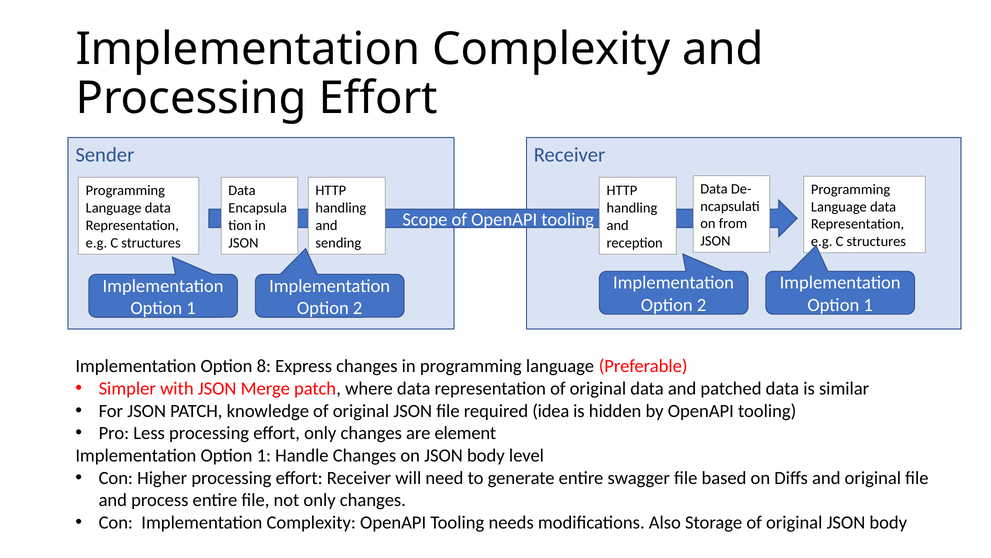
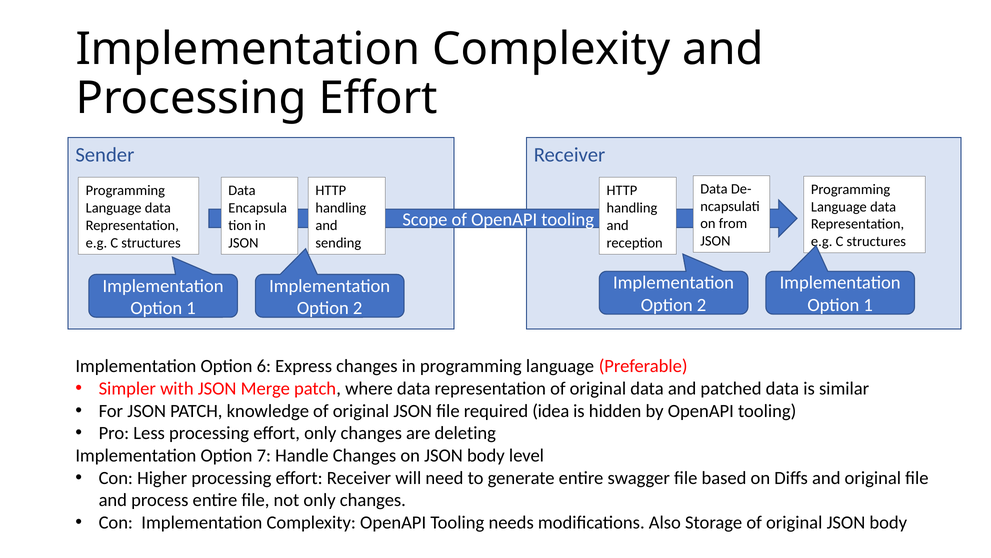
8: 8 -> 6 (264, 366)
element: element -> deleting (465, 433)
1: 1 -> 7 (264, 455)
